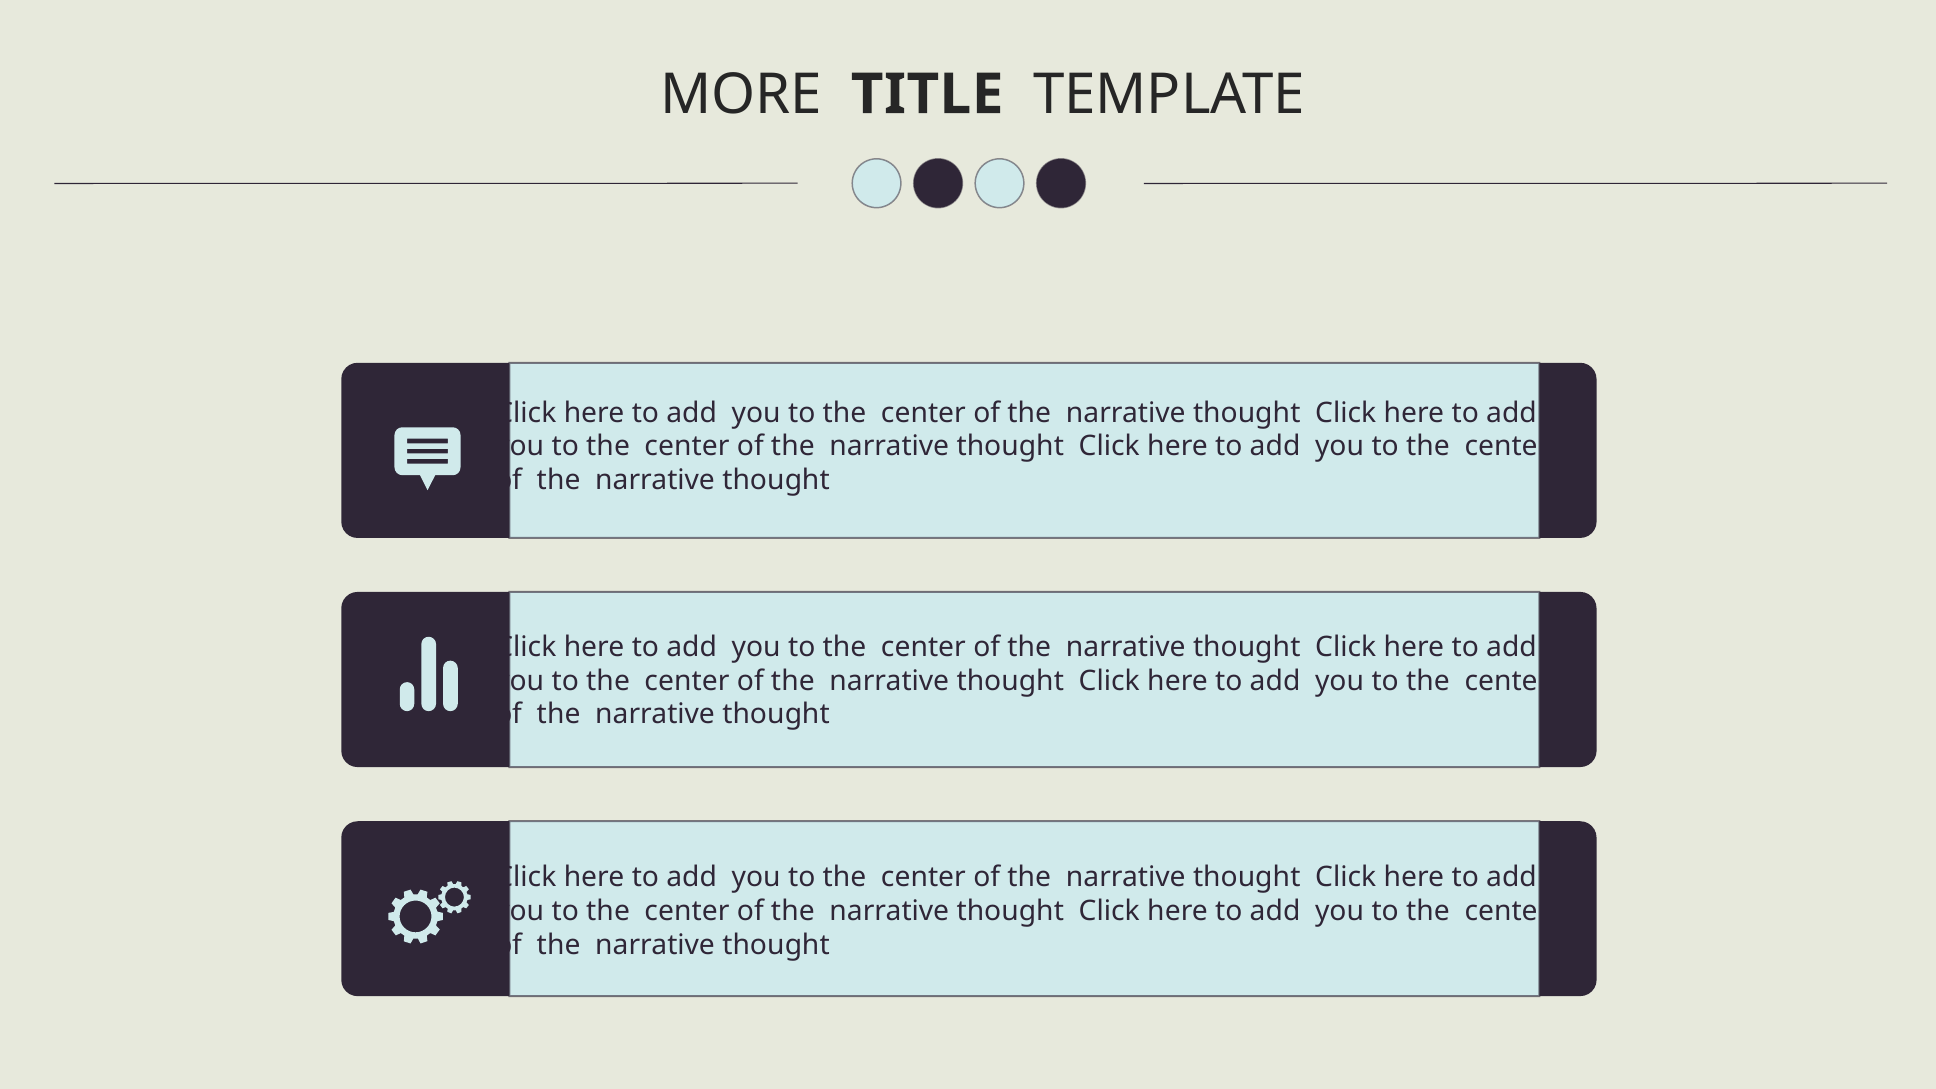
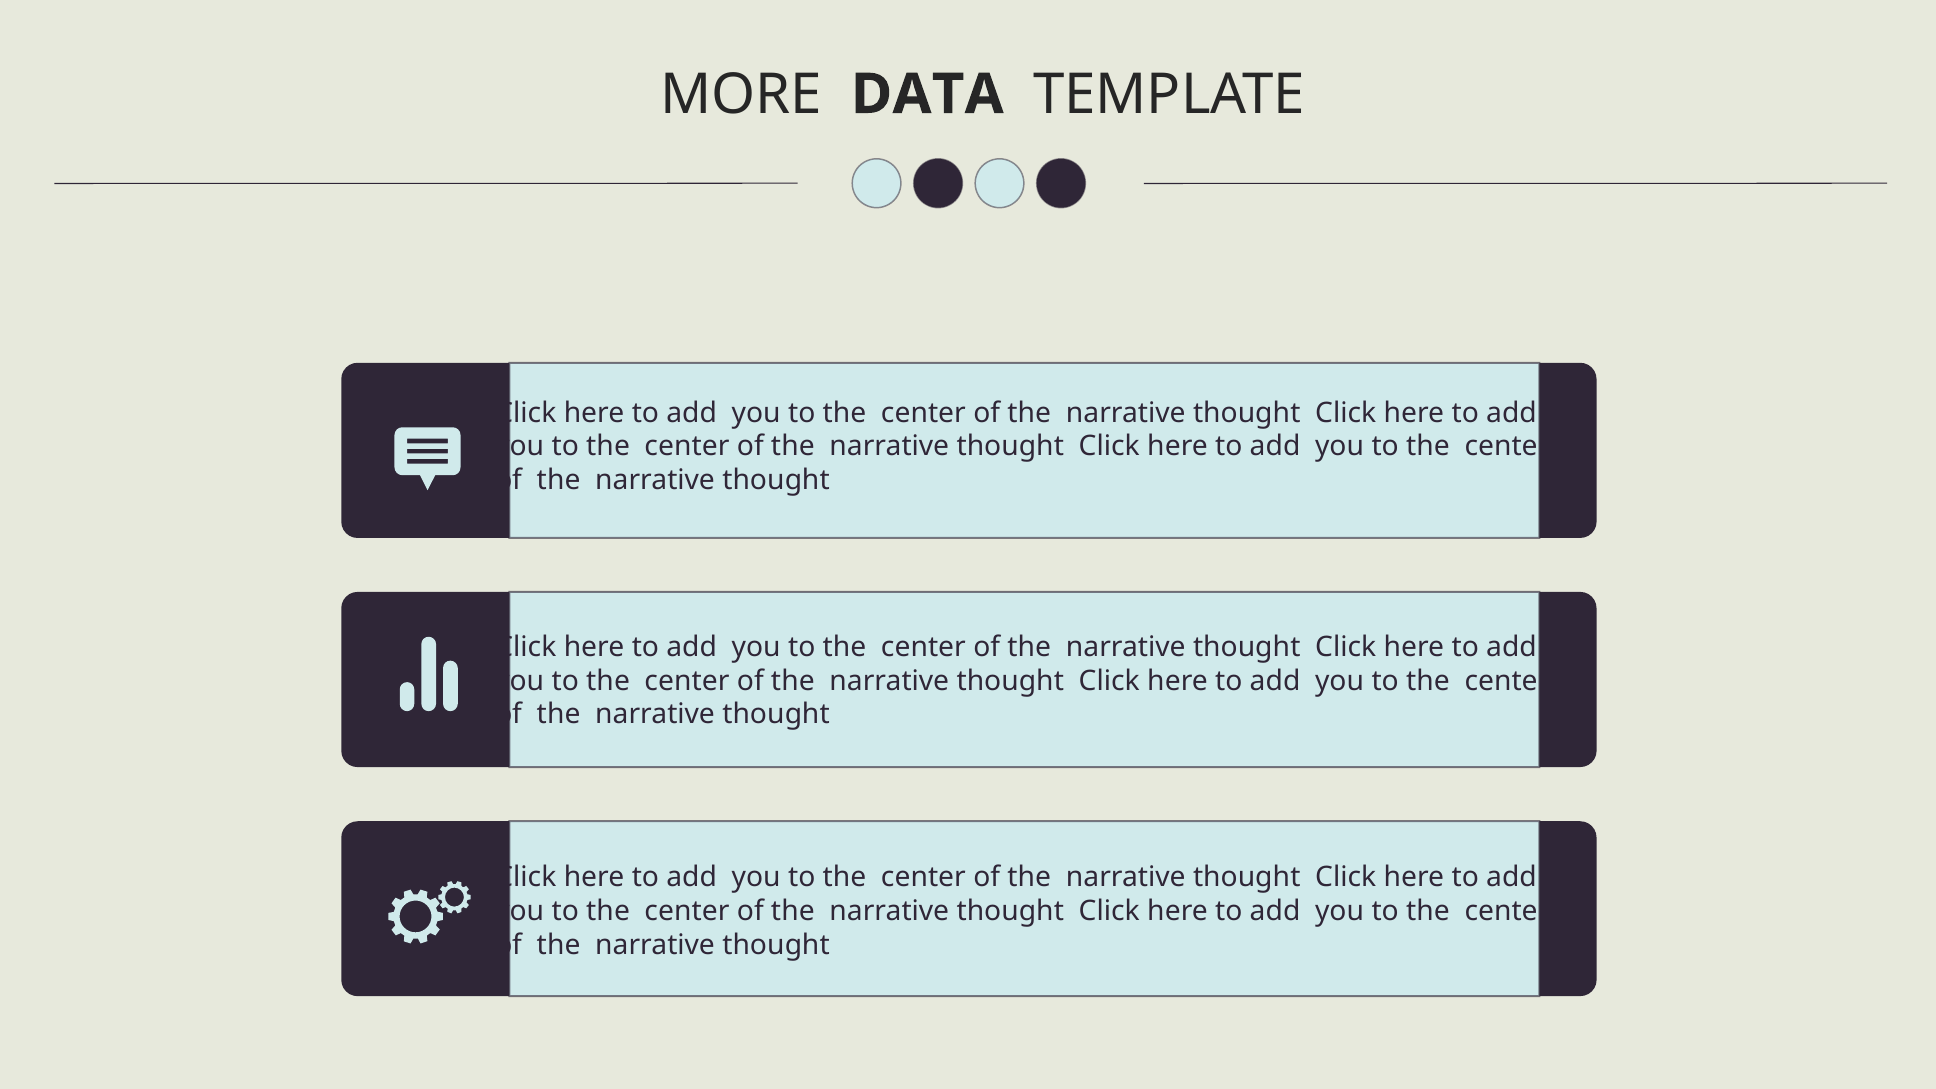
TITLE: TITLE -> DATA (927, 94)
